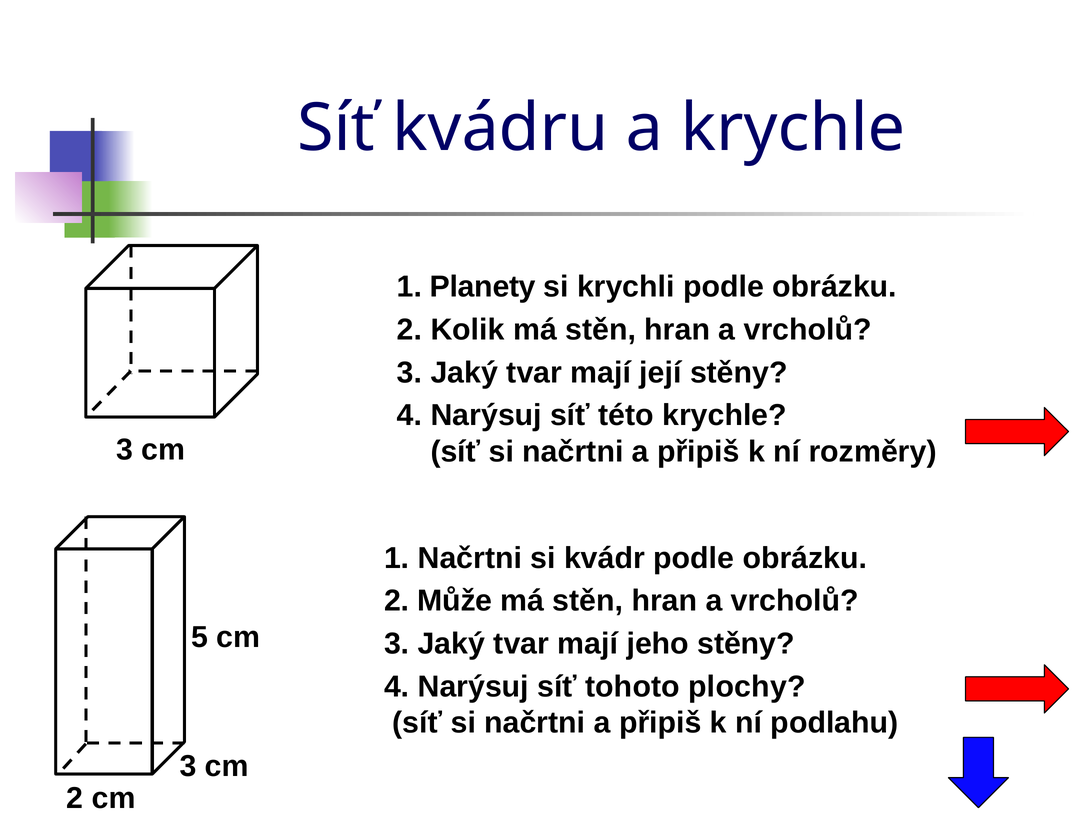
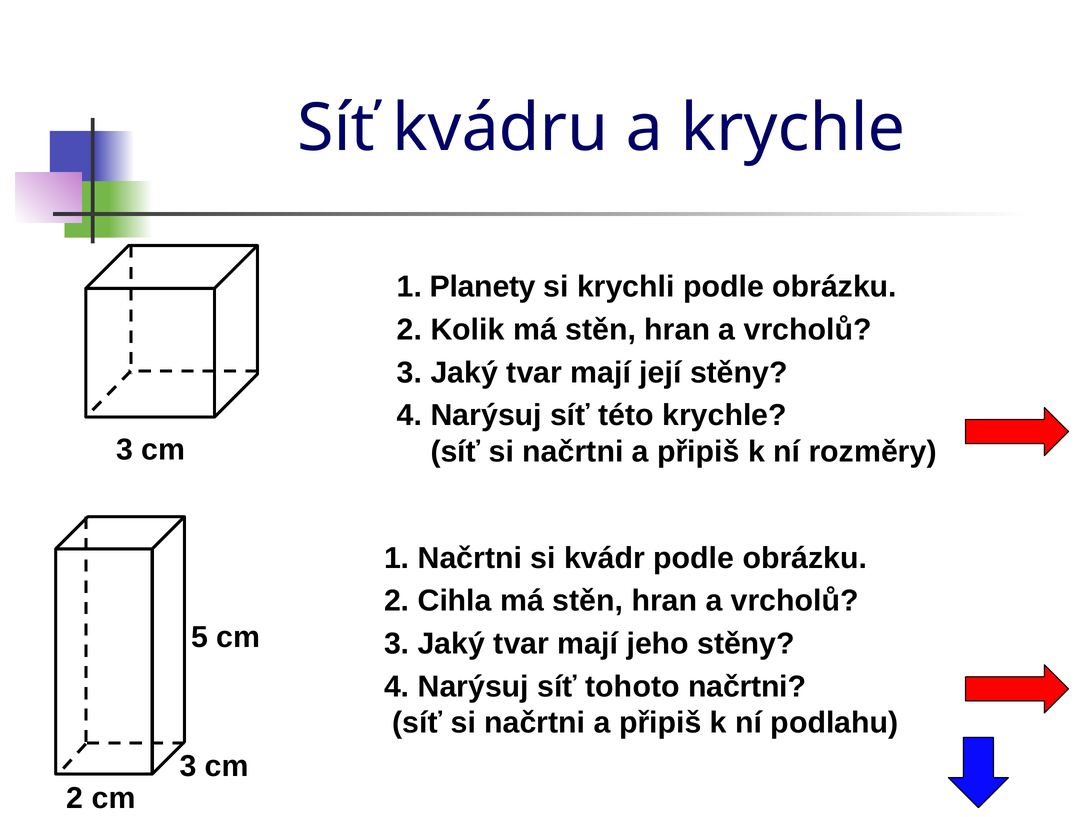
Může: Může -> Cihla (455, 601)
tohoto plochy: plochy -> načrtni (747, 687)
